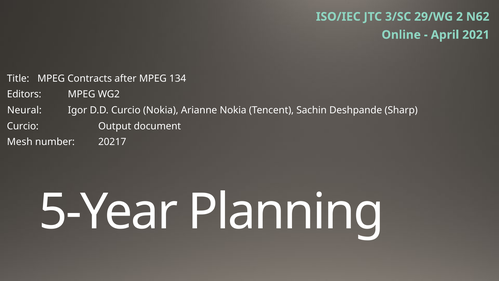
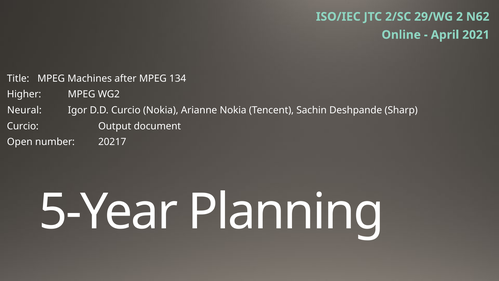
3/SC: 3/SC -> 2/SC (398, 17)
Contracts: Contracts -> Machines (90, 78)
Editors: Editors -> Higher (24, 94)
Mesh: Mesh -> Open (20, 142)
